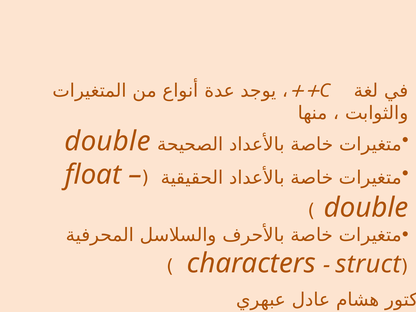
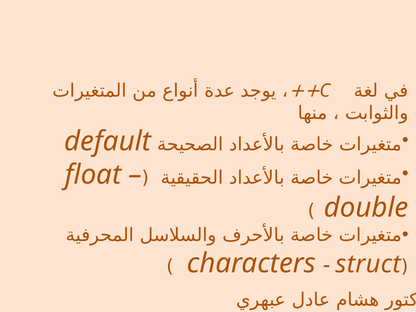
double: double -> default (108, 141)
